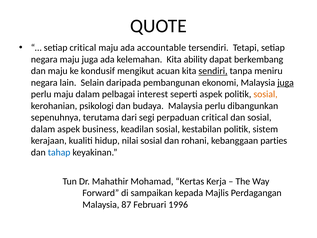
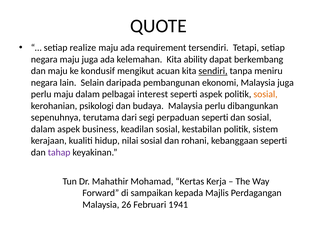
setiap critical: critical -> realize (83, 48)
accountable: accountable -> requirement (162, 48)
juga underline: present -> none (286, 83)
perpaduan critical: critical -> seperti (215, 117)
kebanggaan parties: parties -> seperti (274, 141)
tahap colour: blue -> purple (59, 152)
87: 87 -> 26 (126, 204)
1996: 1996 -> 1941 (178, 204)
